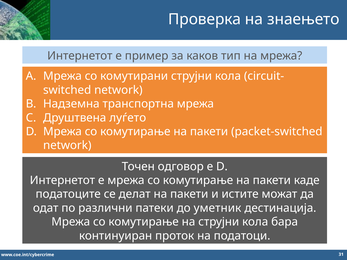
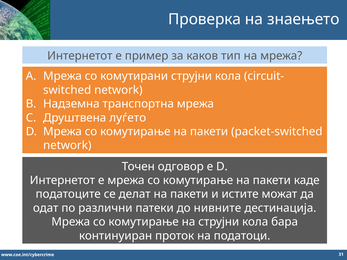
уметник: уметник -> нивните (217, 208)
